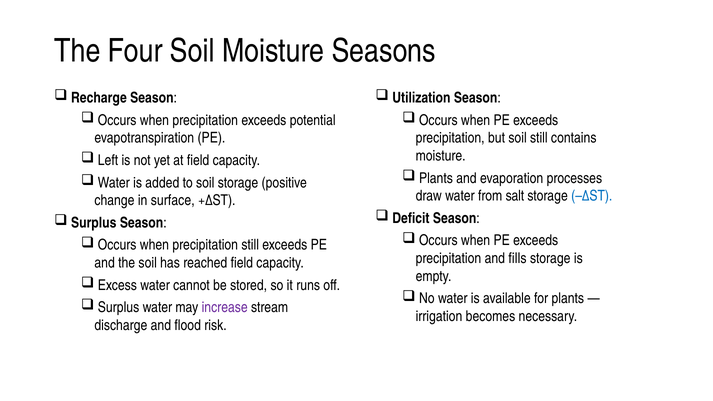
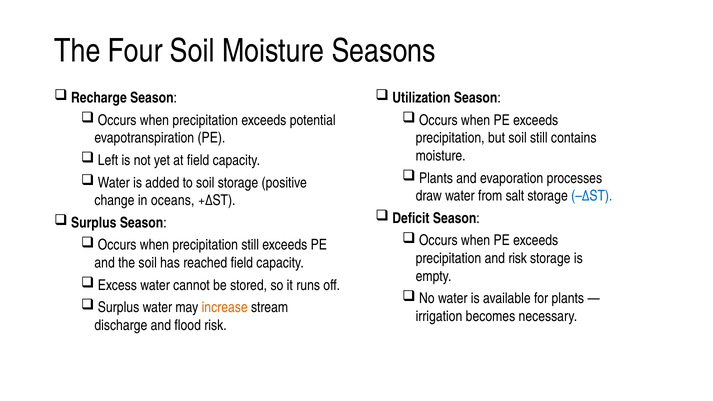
surface: surface -> oceans (173, 201)
and fills: fills -> risk (518, 258)
increase colour: purple -> orange (225, 308)
